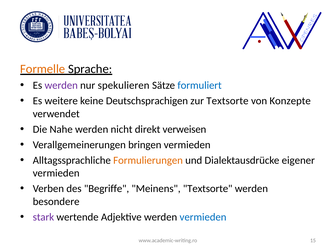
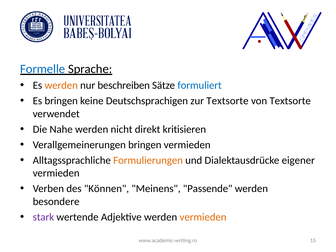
Formelle colour: orange -> blue (43, 69)
werden colour: purple -> orange (61, 85)
spekulieren: spekulieren -> beschreiben (124, 85)
Es weitere: weitere -> bringen (61, 101)
von Konzepte: Konzepte -> Textsorte (290, 101)
verweisen: verweisen -> kritisieren (184, 129)
Begriffe: Begriffe -> Können (107, 189)
Meinens Textsorte: Textsorte -> Passende (208, 189)
vermieden colour: blue -> orange (203, 217)
